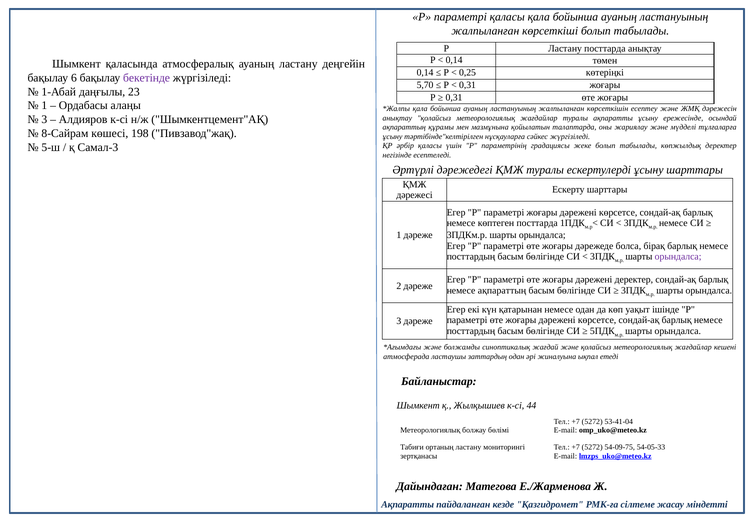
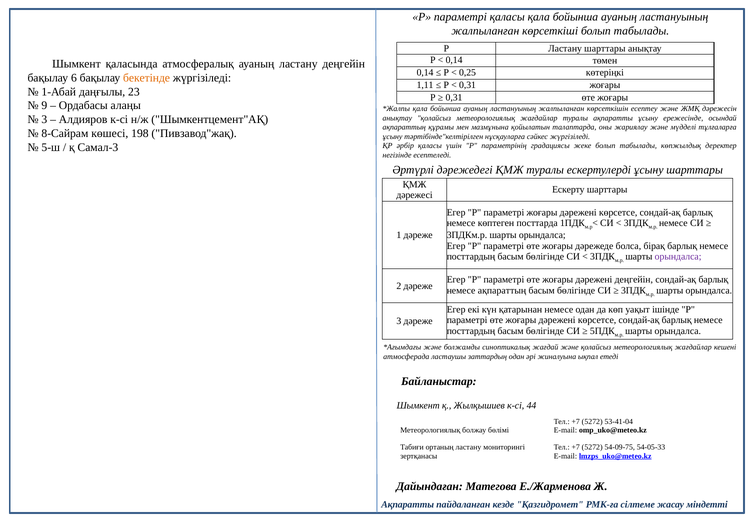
Ластану посттарда: посттарда -> шарттары (605, 48)
бекетінде colour: purple -> orange (147, 78)
5,70: 5,70 -> 1,11 (425, 85)
1: 1 -> 9 (44, 106)
дәрежені деректер: деректер -> деңгейін (634, 280)
